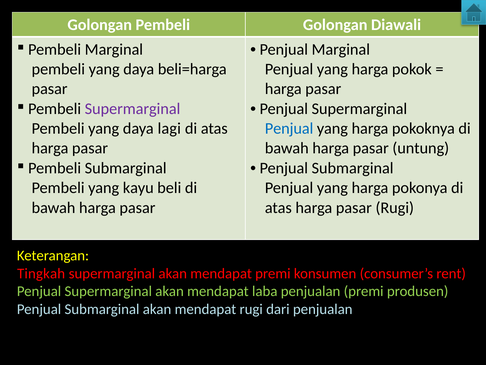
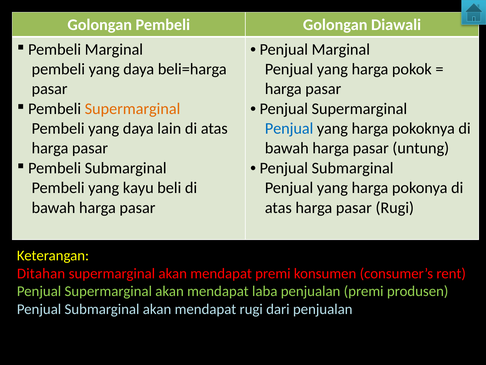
Supermarginal colour: purple -> orange (133, 109)
lagi: lagi -> lain (169, 128)
Tingkah: Tingkah -> Ditahan (41, 273)
